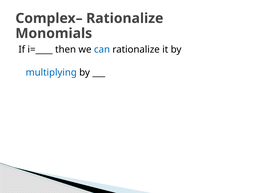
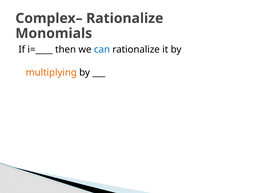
multiplying colour: blue -> orange (51, 73)
